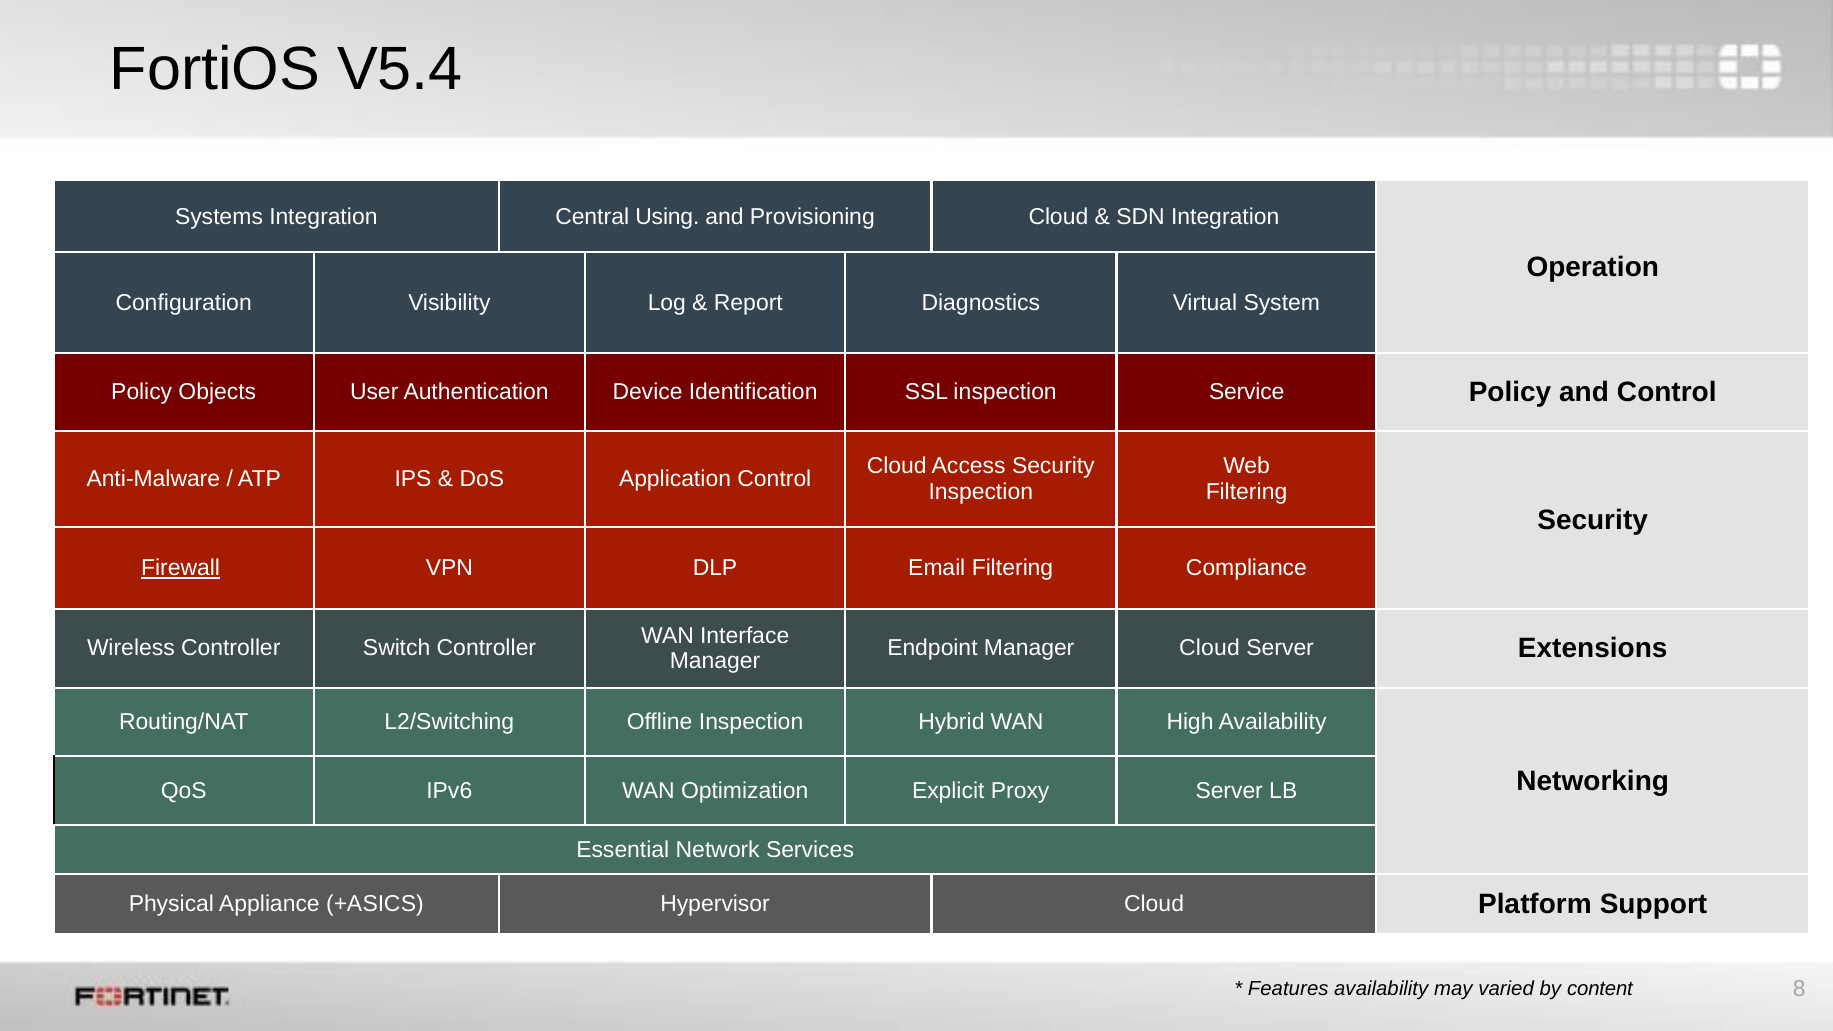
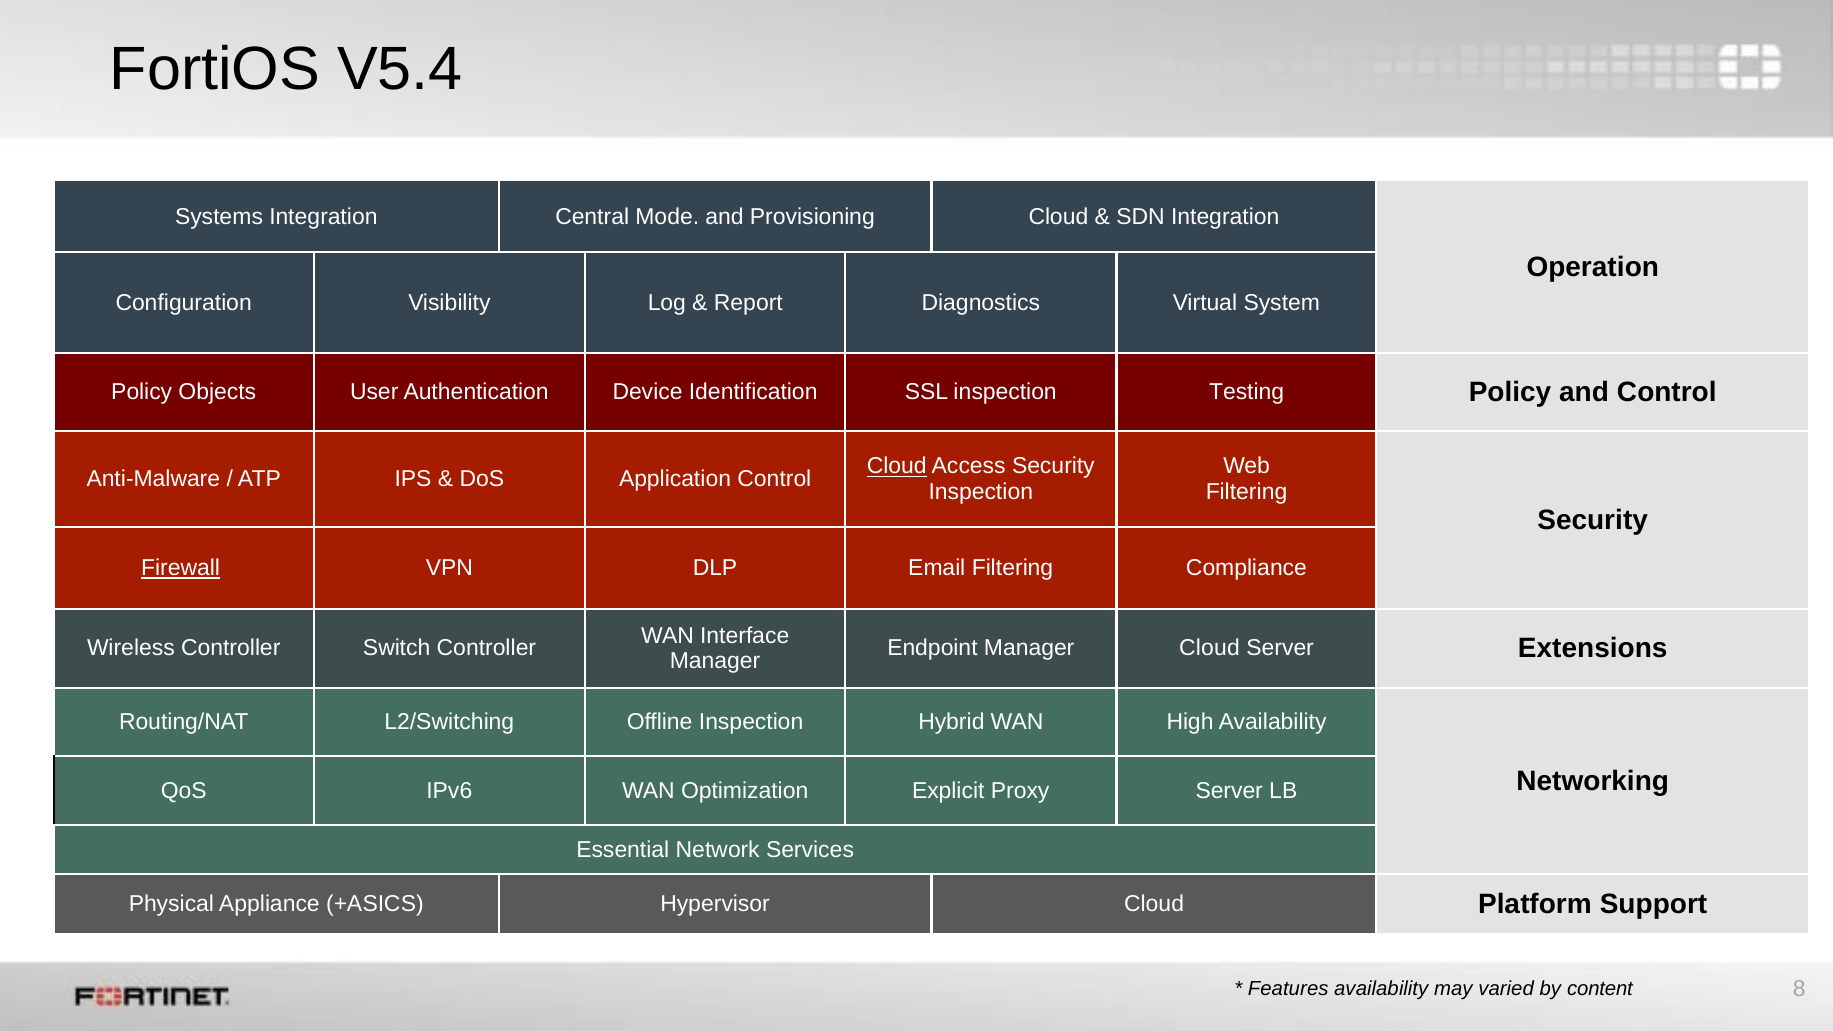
Using: Using -> Mode (667, 217)
Service: Service -> Testing (1247, 392)
Cloud underline: none -> present (897, 466)
